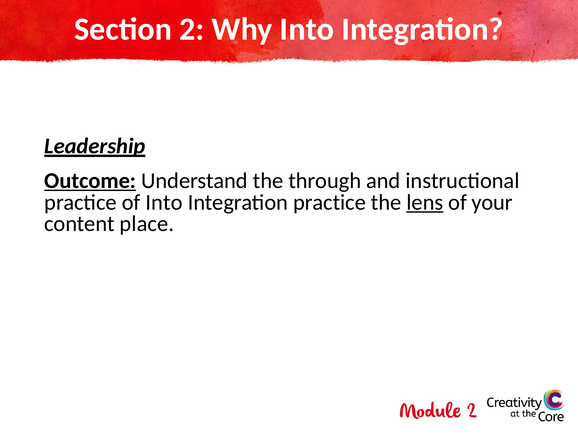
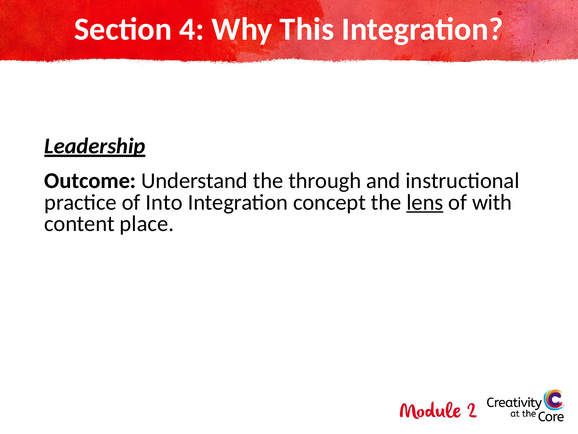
2: 2 -> 4 (192, 29)
Why Into: Into -> This (307, 29)
Outcome underline: present -> none (90, 180)
Integration practice: practice -> concept (329, 202)
your: your -> with (492, 202)
